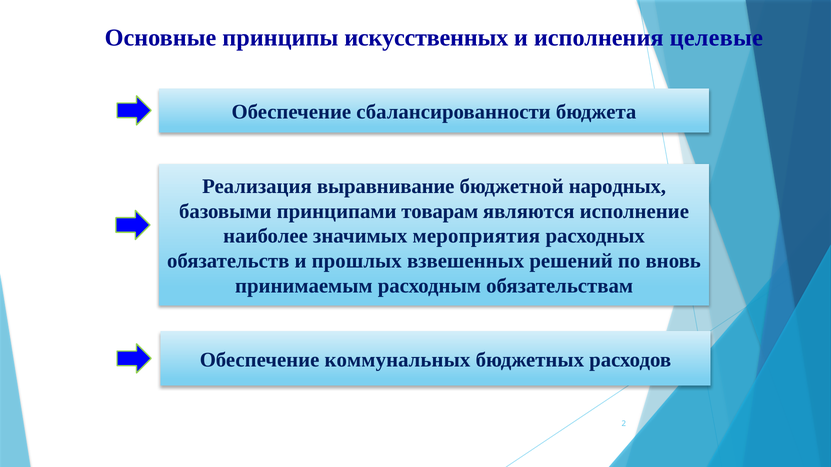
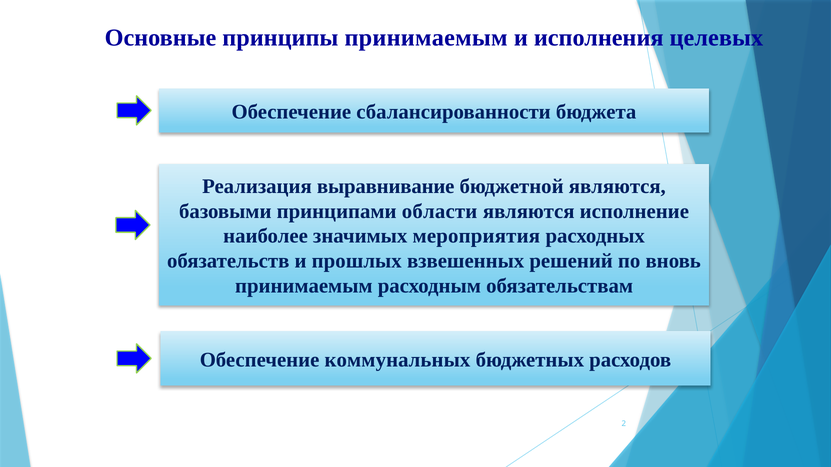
принципы искусственных: искусственных -> принимаемым (426, 38)
целевые: целевые -> целевых (716, 38)
бюджетной народных: народных -> являются (617, 186)
товарам: товарам -> области (440, 211)
